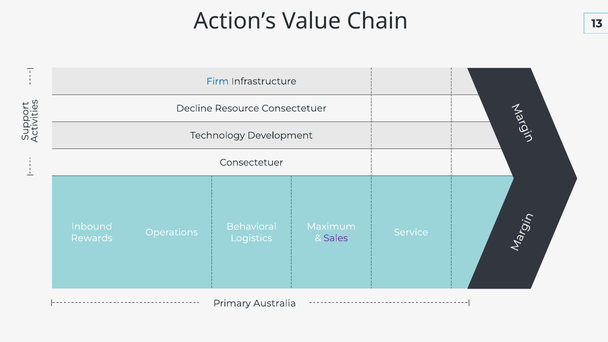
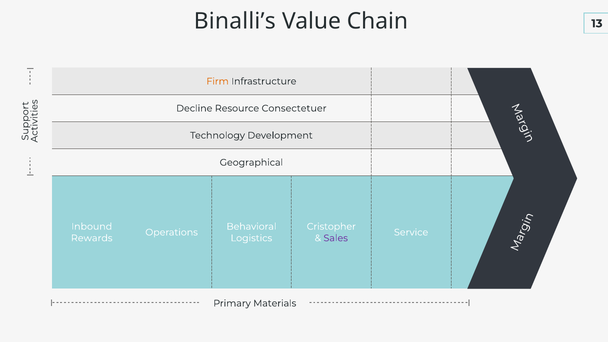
Action’s: Action’s -> Binalli’s (235, 21)
Firm colour: blue -> orange (218, 81)
Consectetuer: Consectetuer -> Geographical (251, 162)
Maximum: Maximum -> Cristopher (331, 227)
Australia: Australia -> Materials (275, 303)
